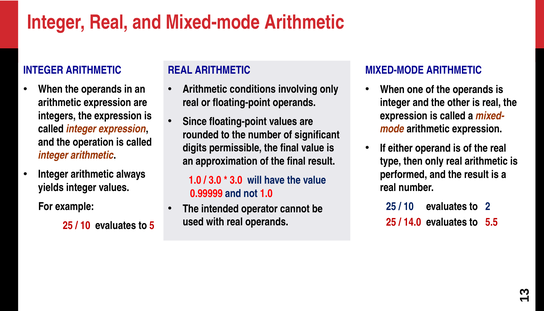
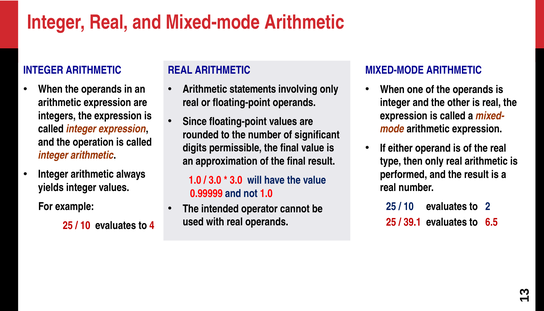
conditions: conditions -> statements (253, 89)
14.0: 14.0 -> 39.1 (412, 222)
5.5: 5.5 -> 6.5 (492, 222)
5: 5 -> 4 (152, 226)
